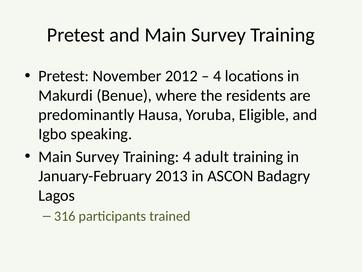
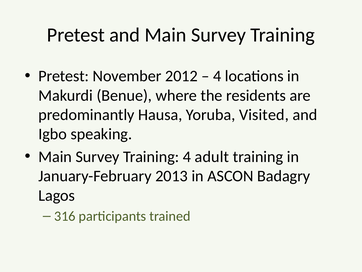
Eligible: Eligible -> Visited (264, 115)
